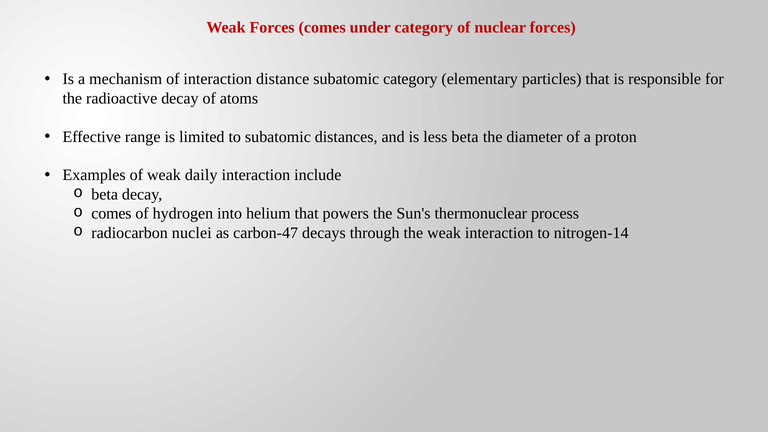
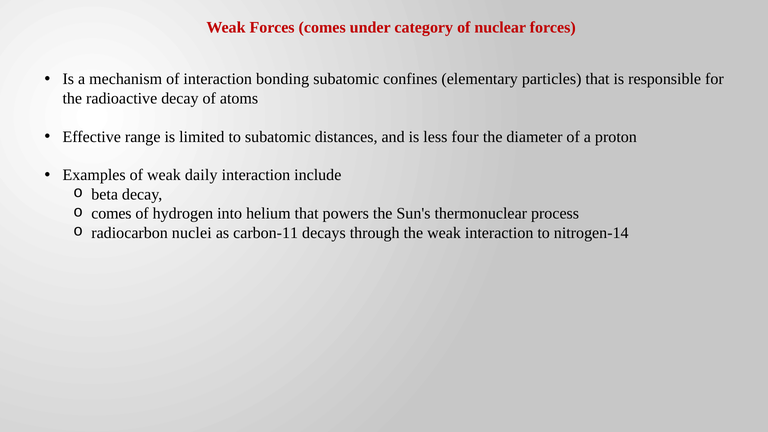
distance: distance -> bonding (283, 79)
subatomic category: category -> confines (410, 79)
less beta: beta -> four (465, 137)
carbon-47: carbon-47 -> carbon-11 (266, 233)
